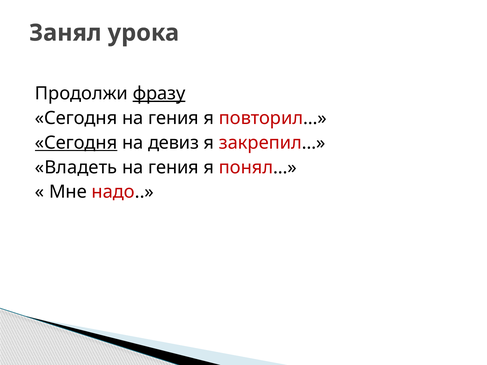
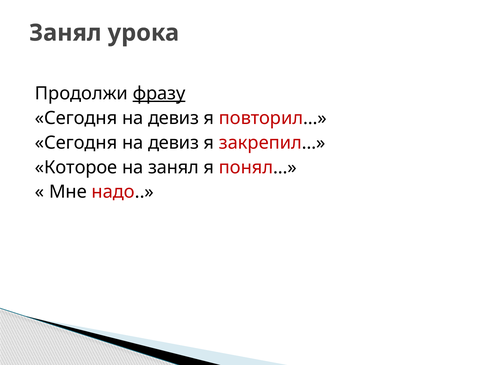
гения: гения -> девиз (174, 118)
Сегодня underline: present -> none (76, 143)
Владеть: Владеть -> Которое (76, 167)
гения: гения -> занял (174, 167)
